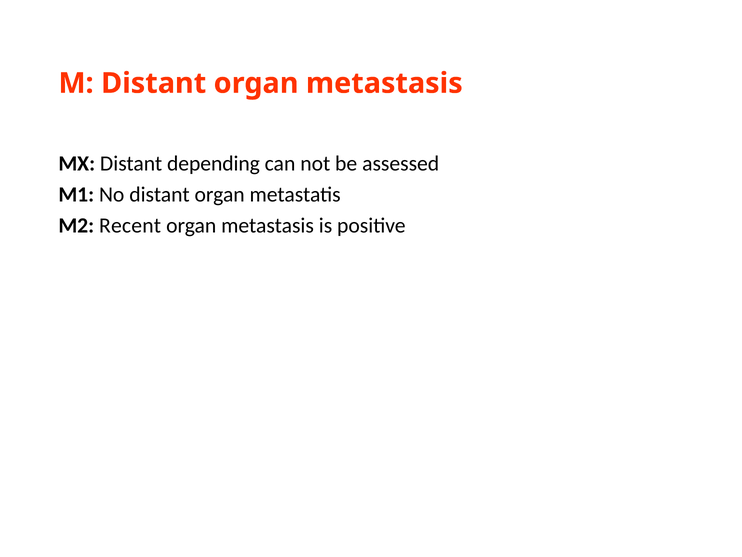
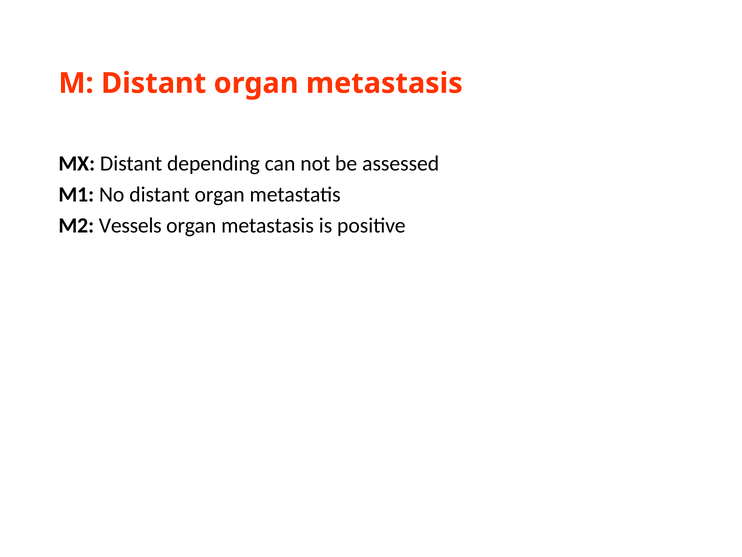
Recent: Recent -> Vessels (130, 226)
